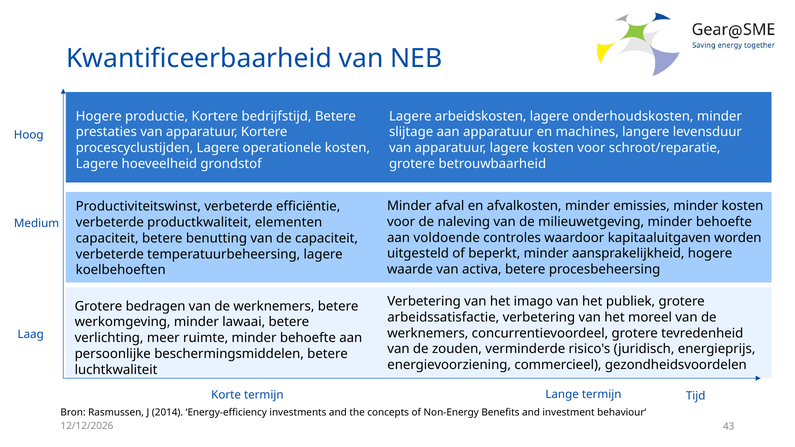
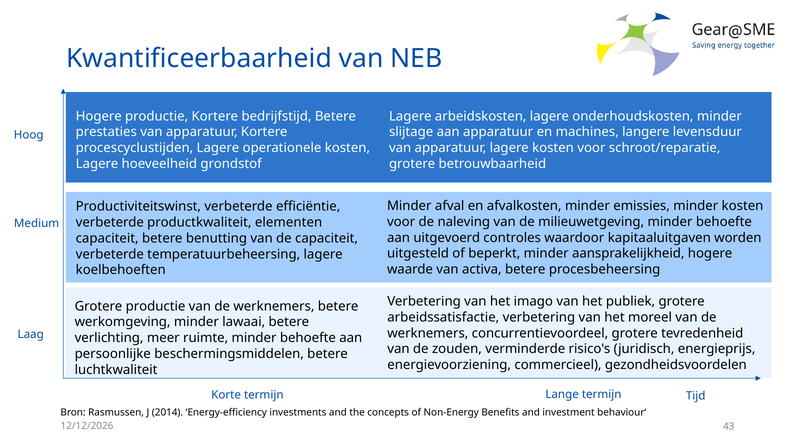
voldoende: voldoende -> uitgevoerd (447, 238)
Grotere bedragen: bedragen -> productie (156, 306)
